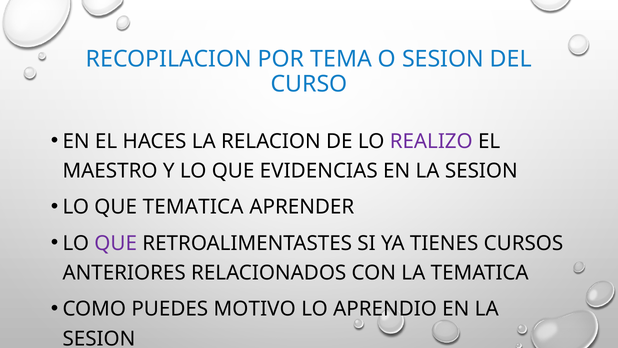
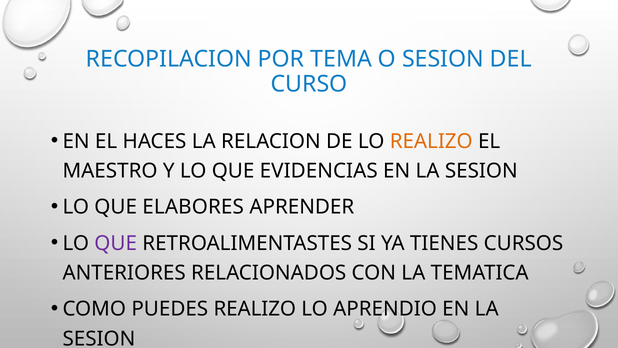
REALIZO colour: purple -> orange (431, 141)
QUE TEMATICA: TEMATICA -> ELABORES (193, 207)
PUEDES MOTIVO: MOTIVO -> REALIZO (255, 309)
